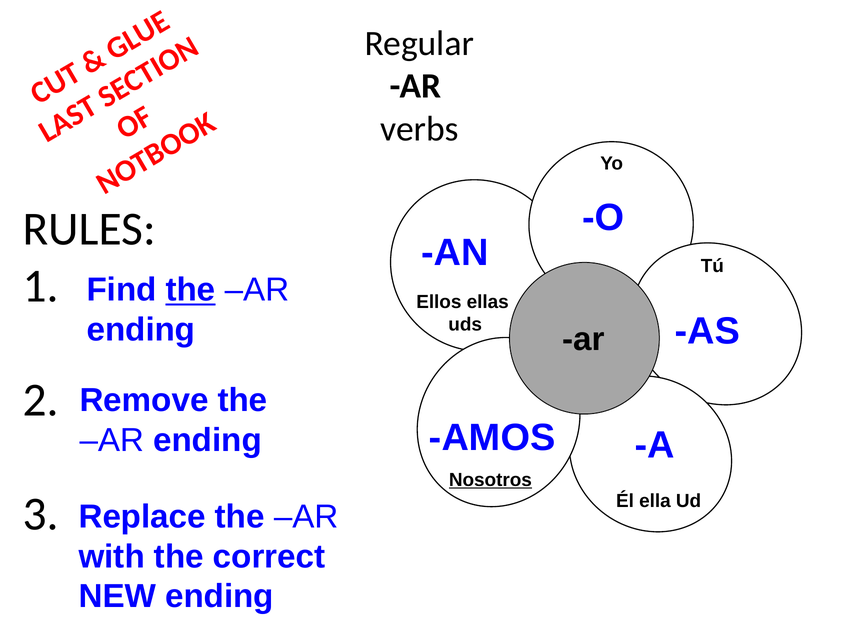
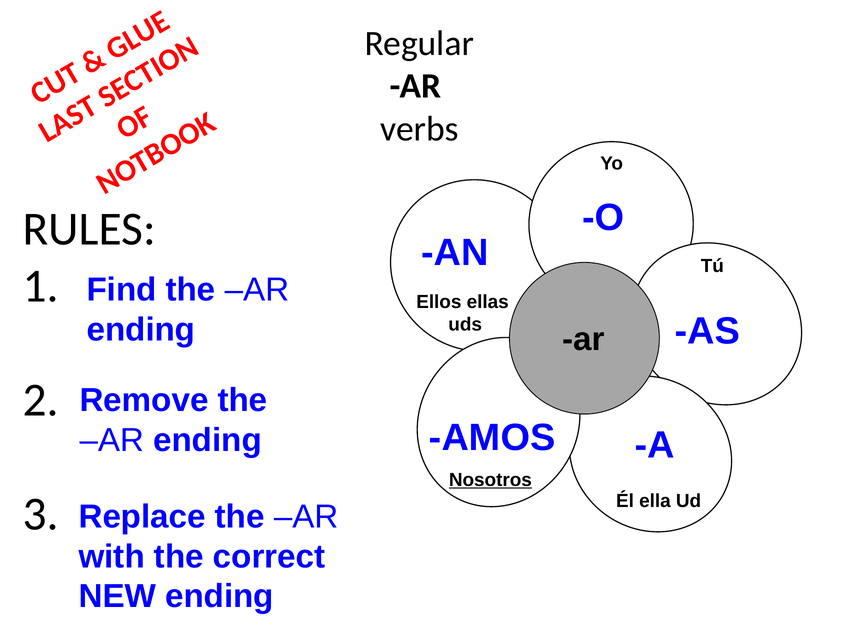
the underline: present -> none (191, 290)
